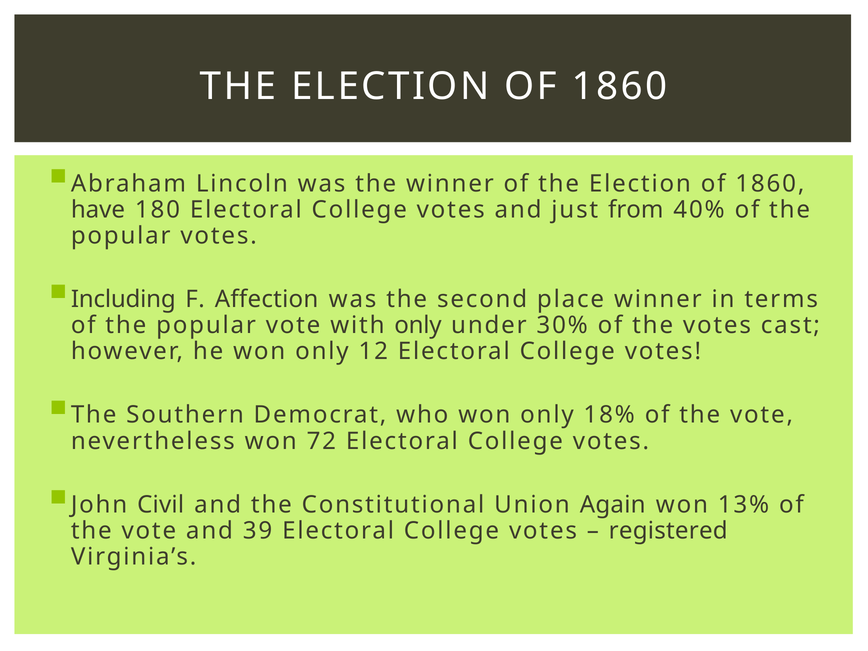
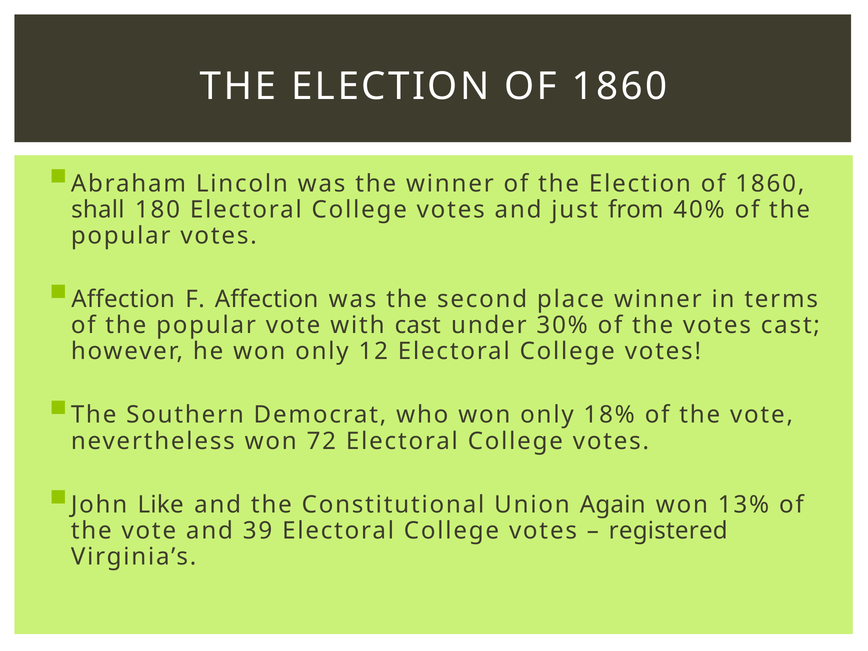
have: have -> shall (98, 210)
Including: Including -> Affection (123, 299)
with only: only -> cast (418, 325)
Civil: Civil -> Like (161, 505)
